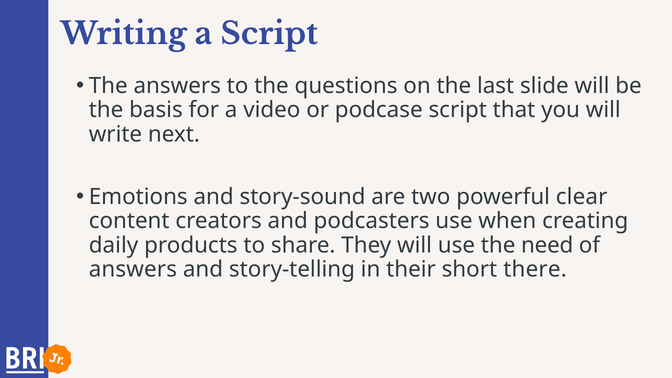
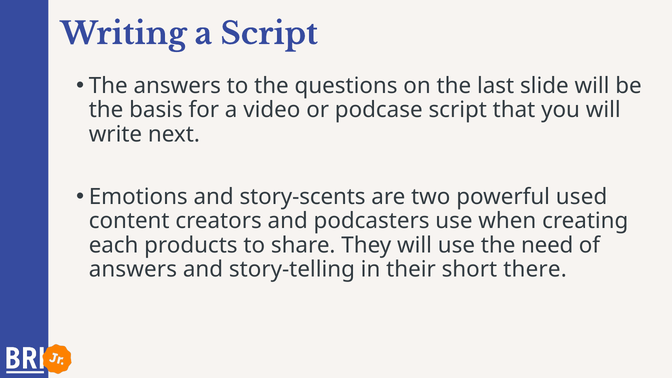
story-sound: story-sound -> story-scents (303, 197)
clear: clear -> used (582, 197)
daily: daily -> each (114, 245)
